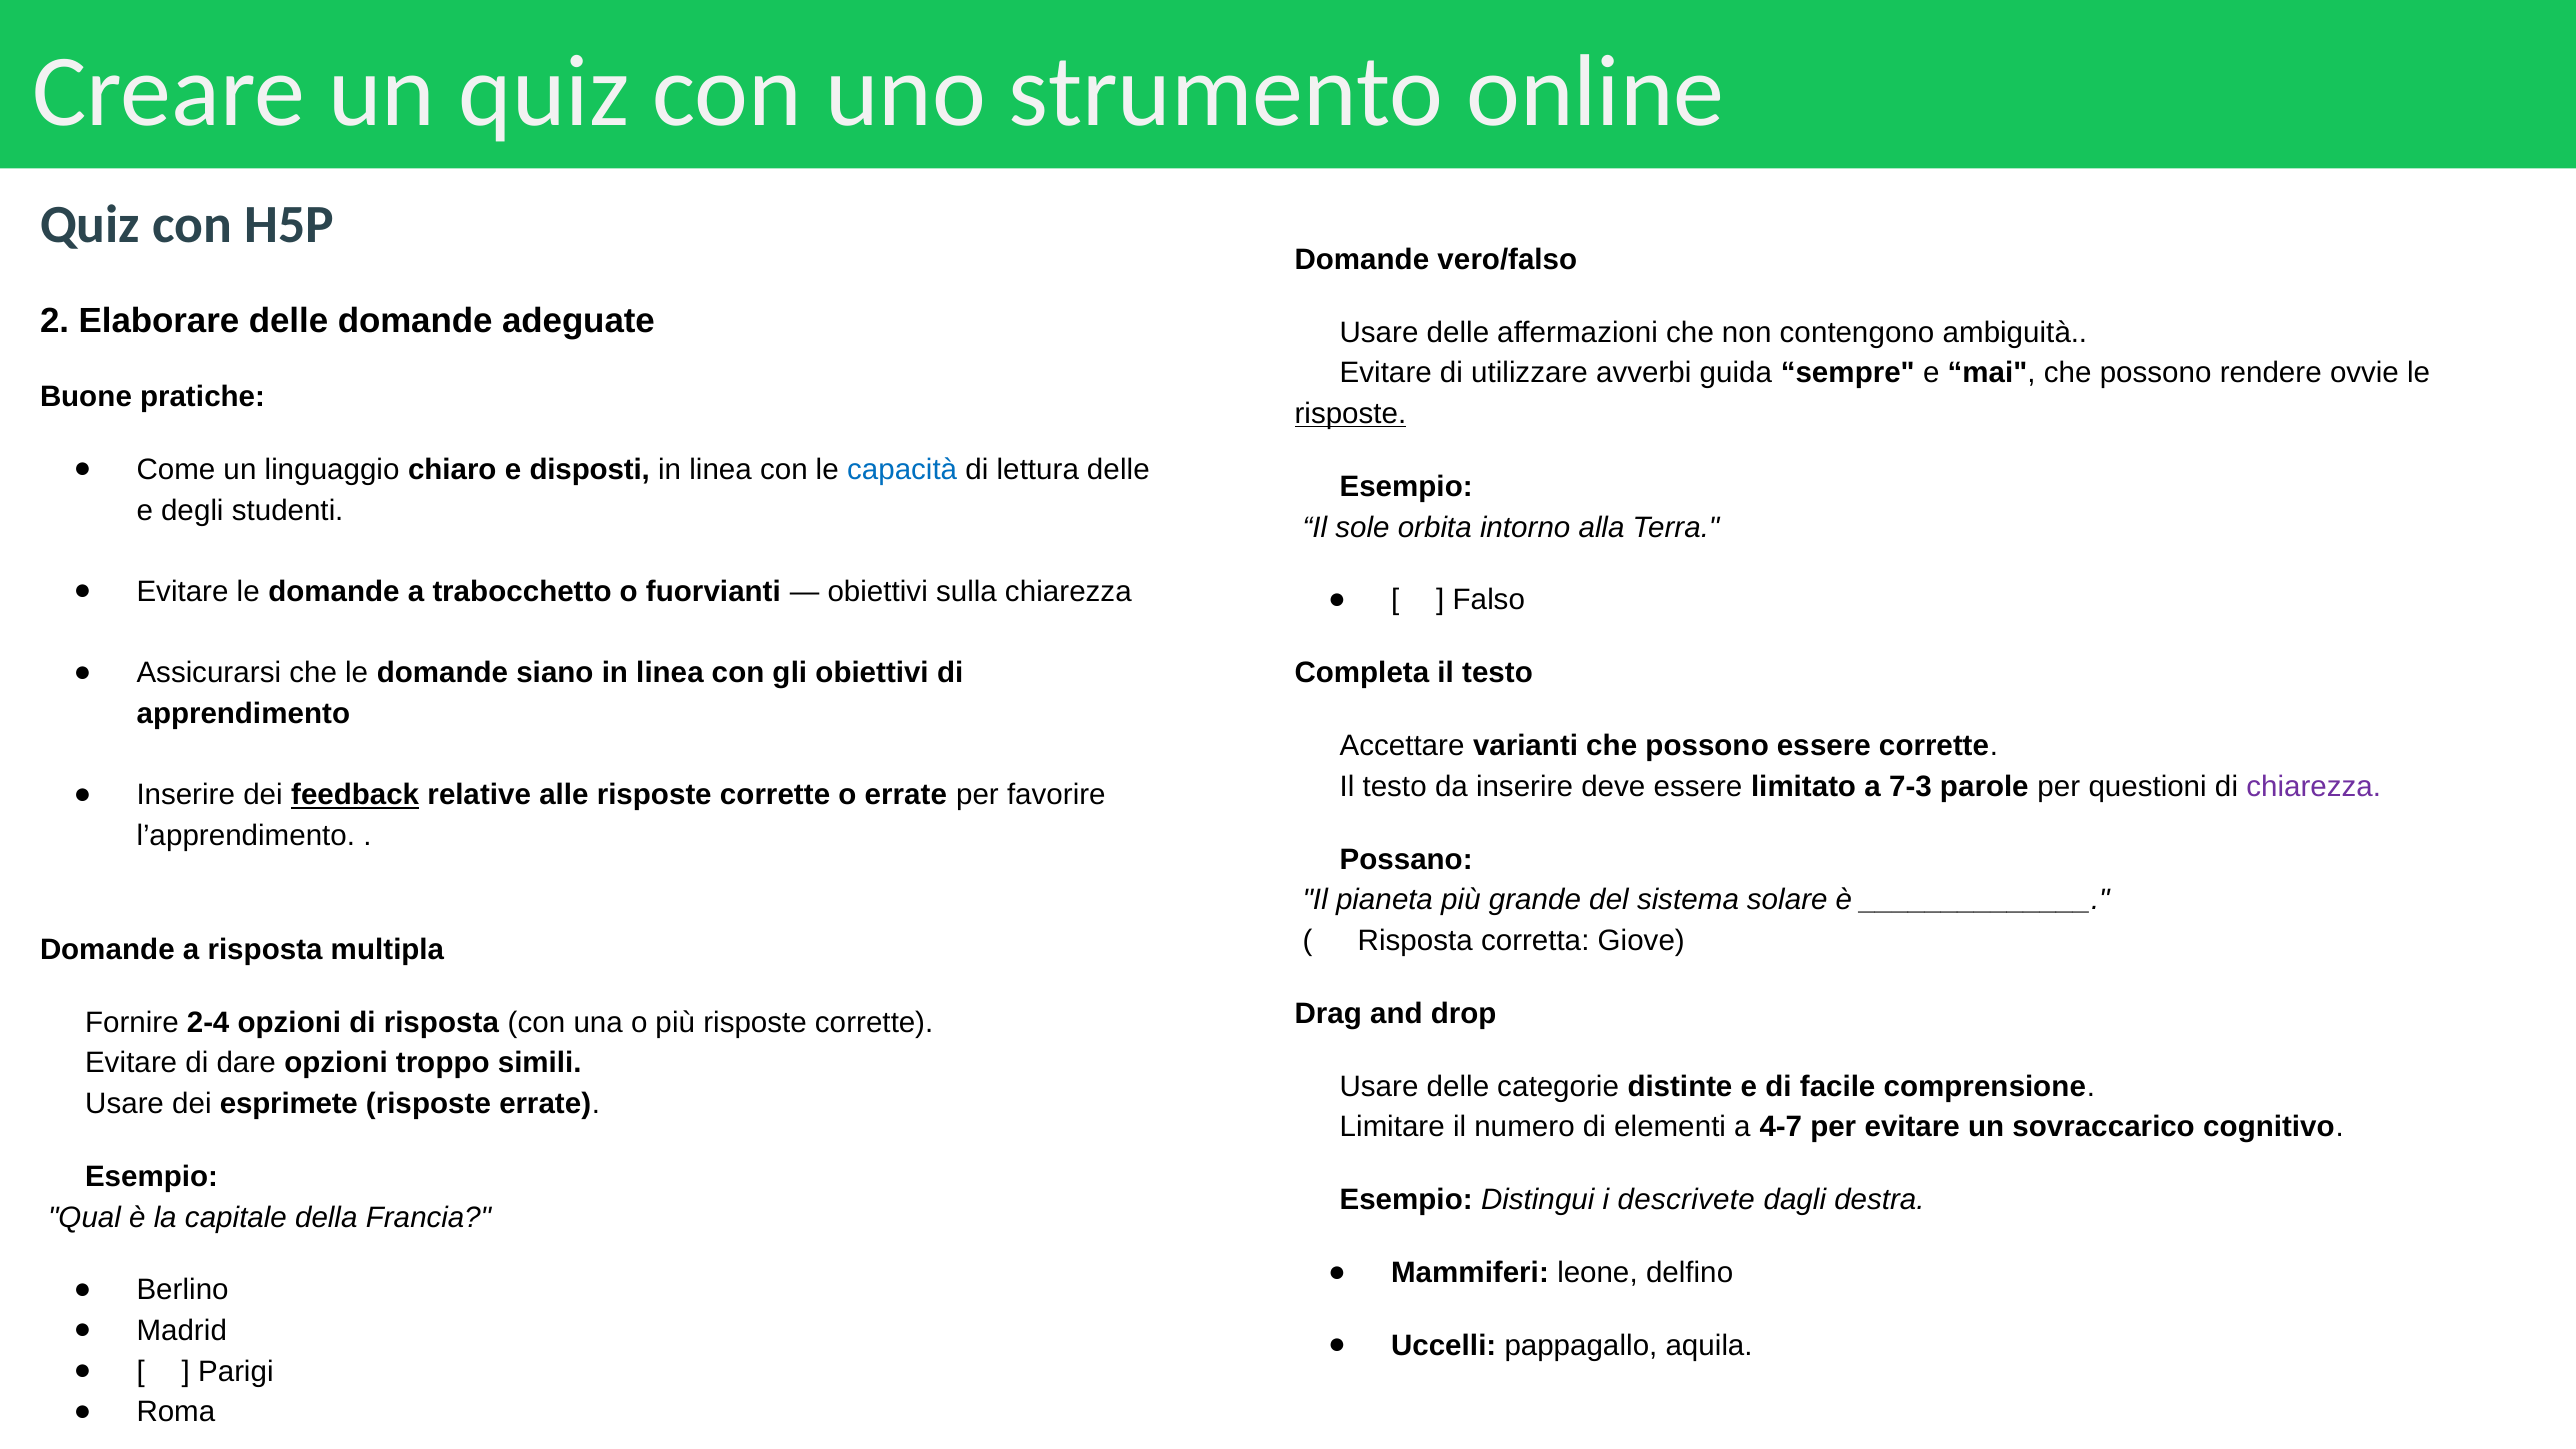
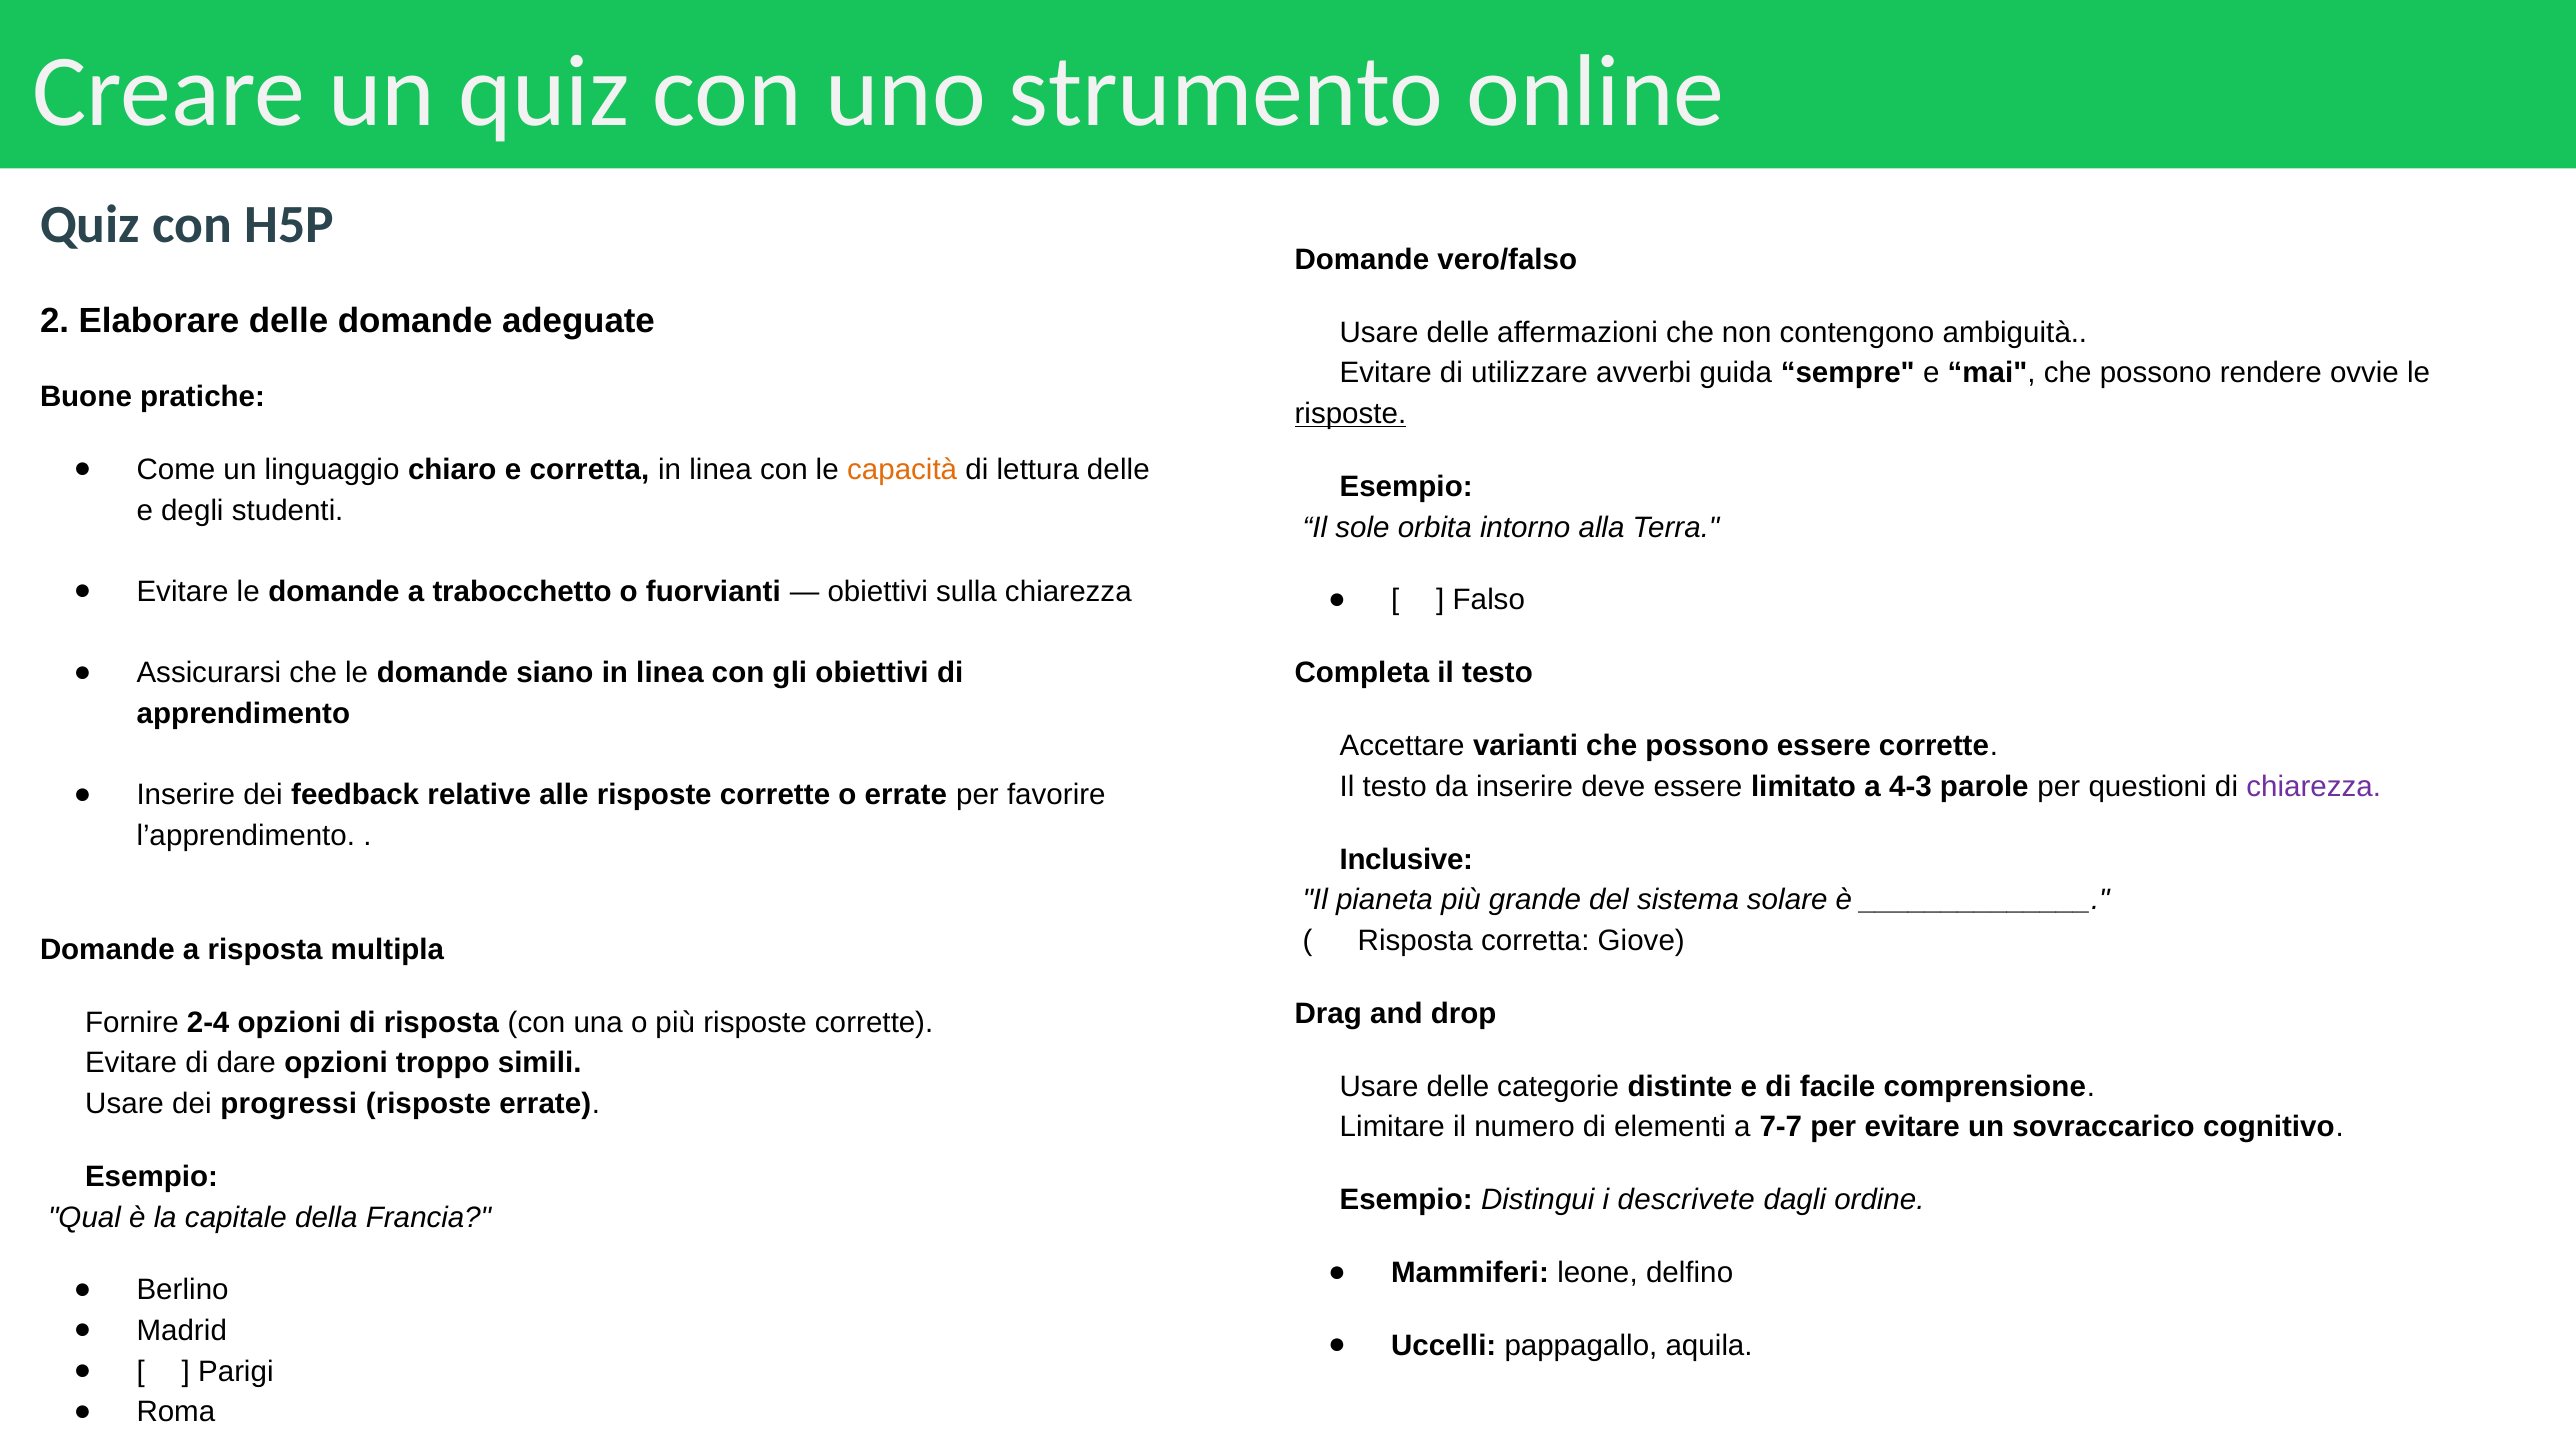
e disposti: disposti -> corretta (589, 470)
capacità colour: blue -> orange (902, 470)
7-3: 7-3 -> 4-3 (1910, 787)
feedback underline: present -> none (355, 795)
Possano: Possano -> Inclusive (1406, 859)
esprimete: esprimete -> progressi (289, 1104)
4-7: 4-7 -> 7-7 (1781, 1127)
destra: destra -> ordine (1879, 1200)
